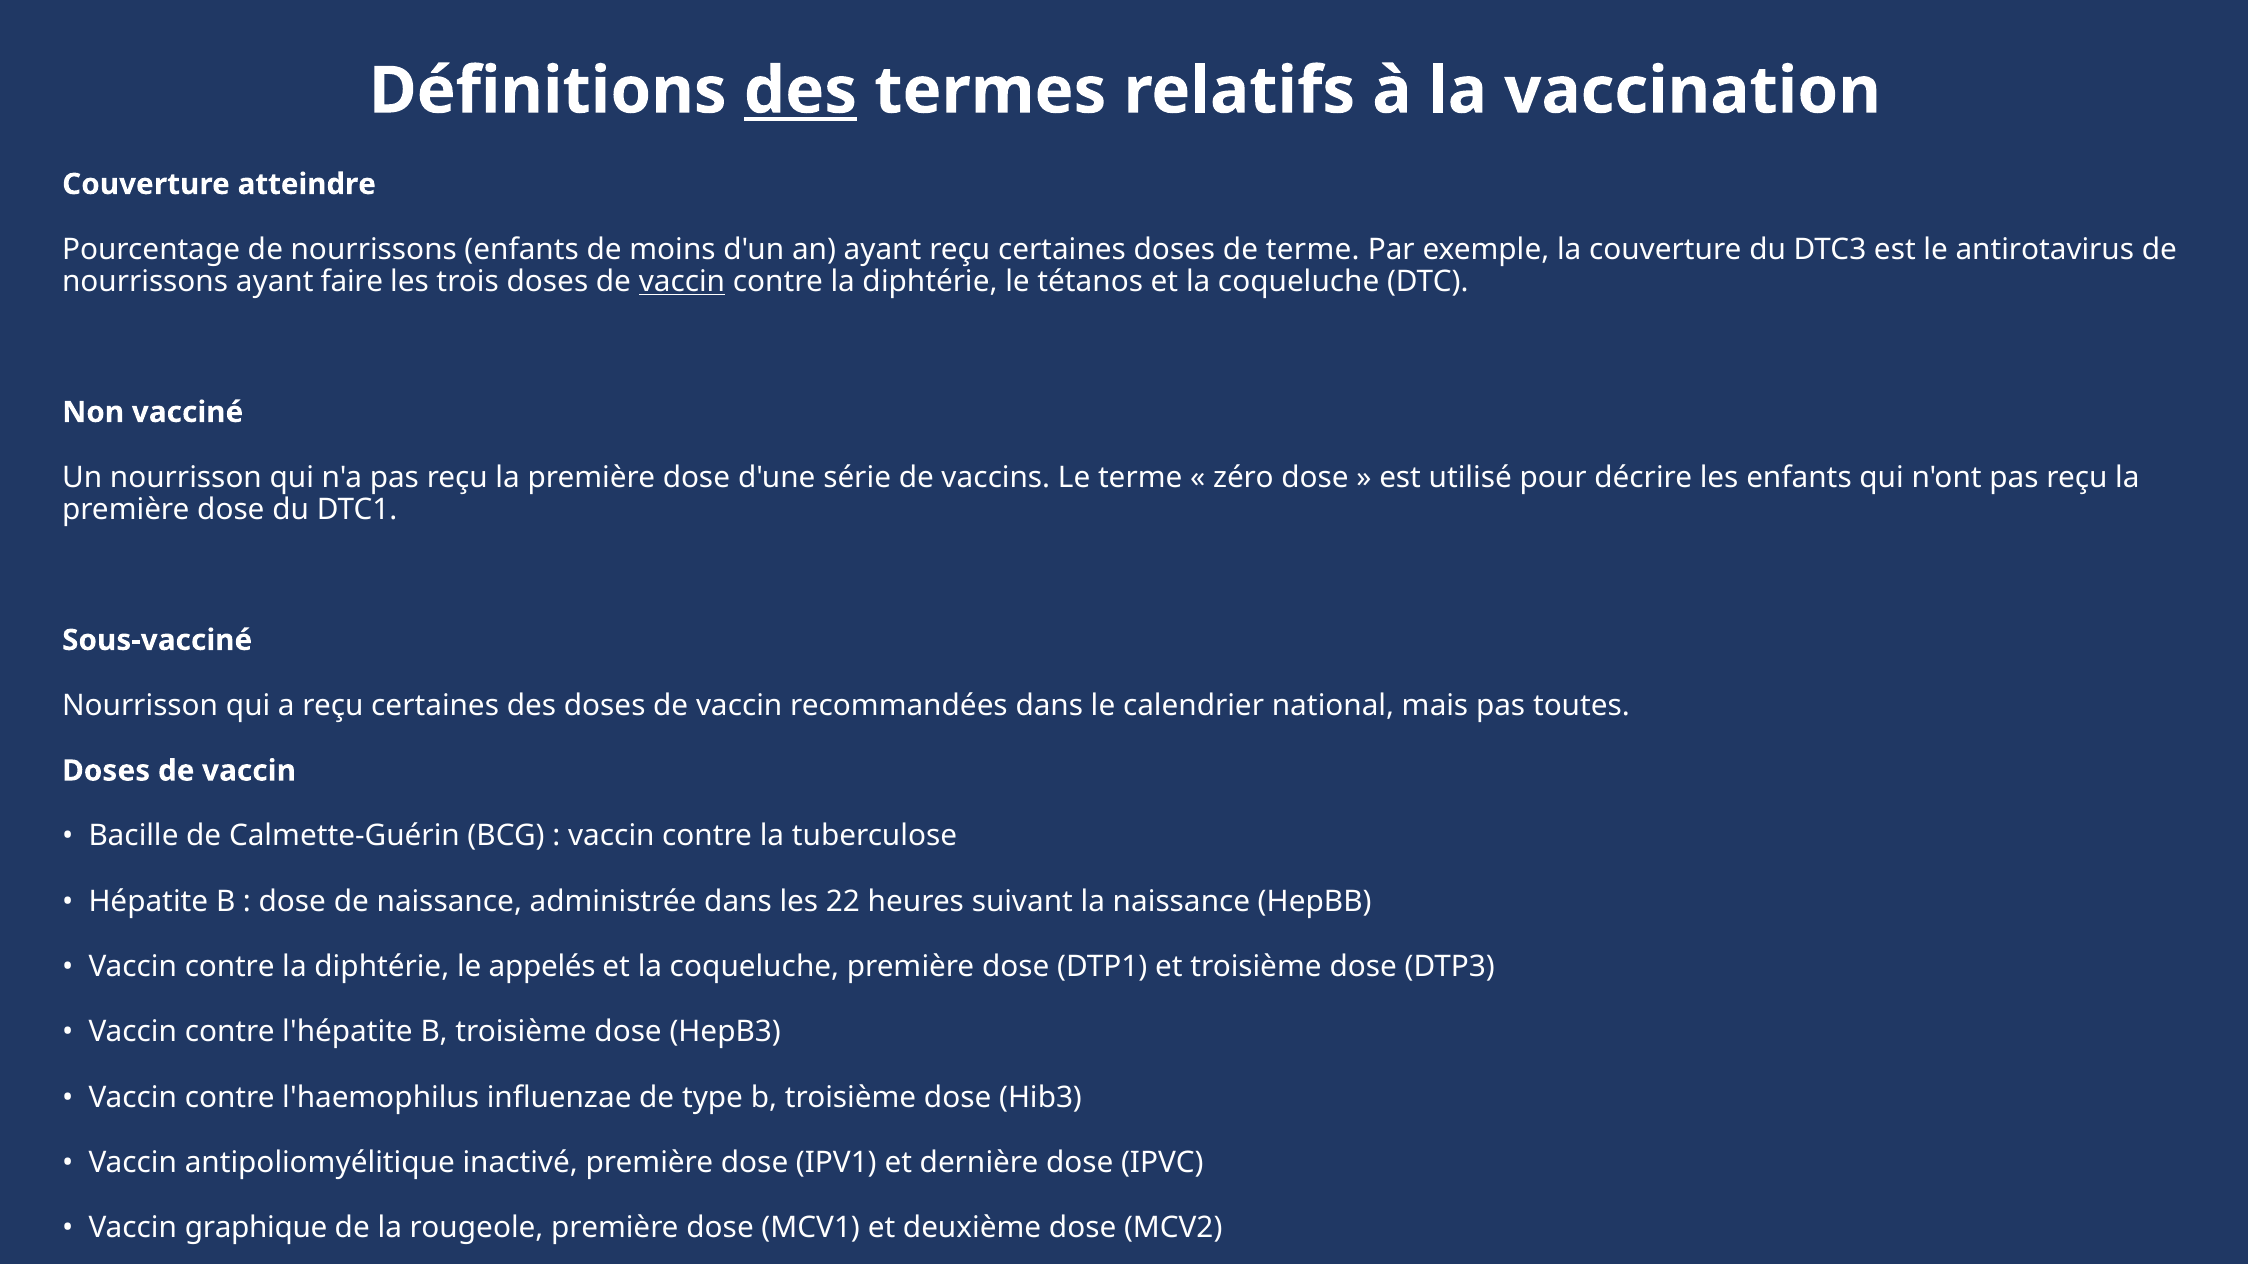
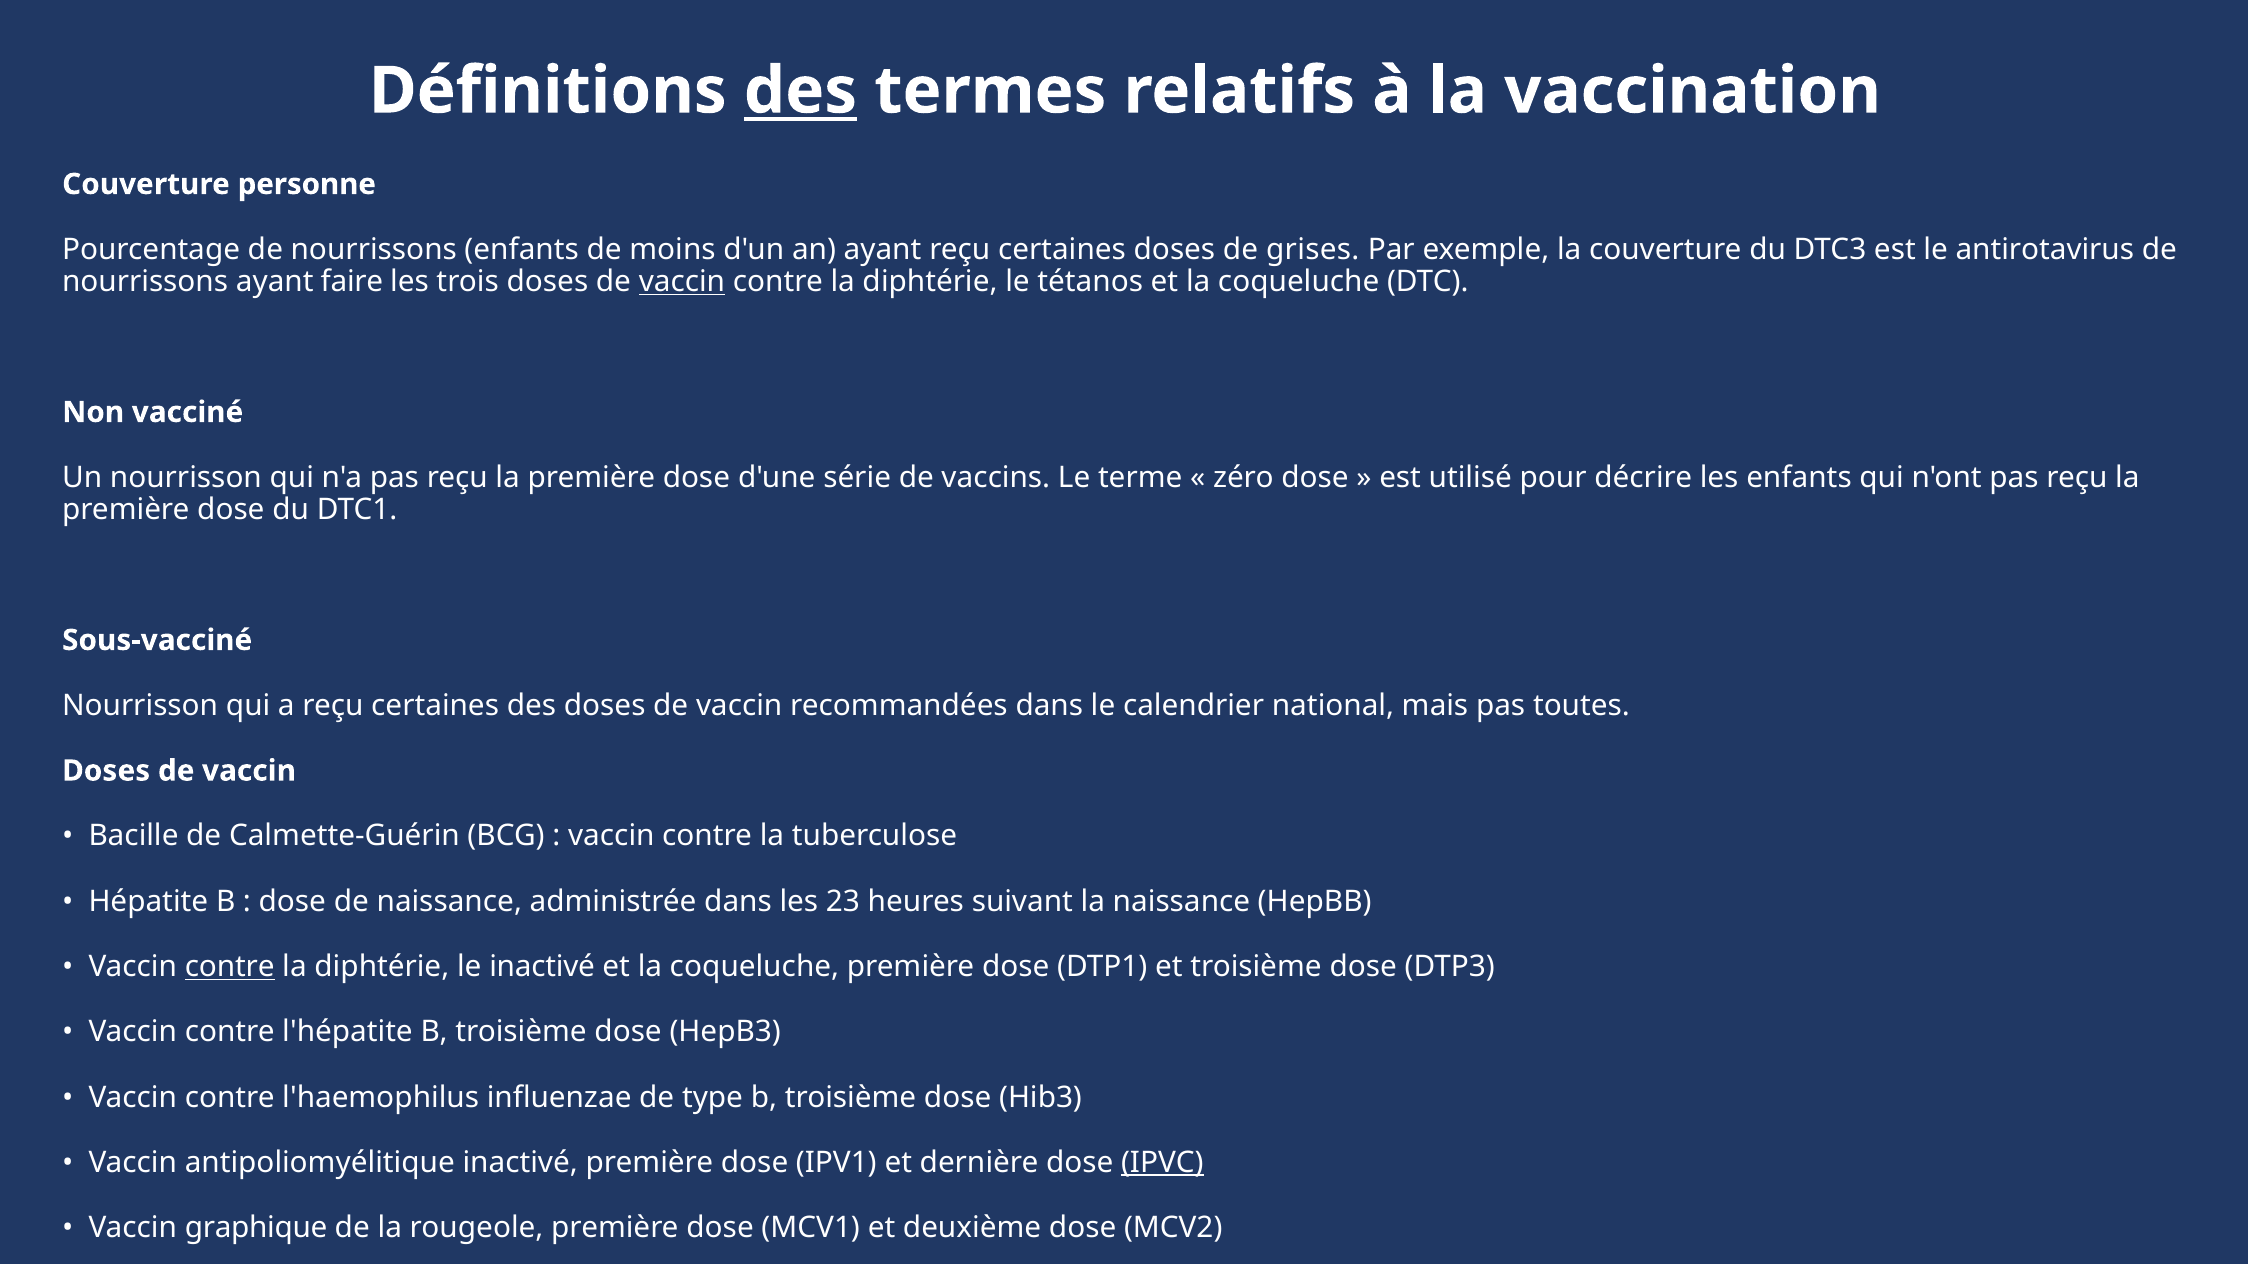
atteindre: atteindre -> personne (307, 184)
de terme: terme -> grises (1313, 250)
22: 22 -> 23 (843, 902)
contre underline: none -> present (230, 967)
le appelés: appelés -> inactivé (542, 967)
IPVC underline: none -> present (1162, 1163)
